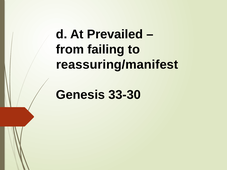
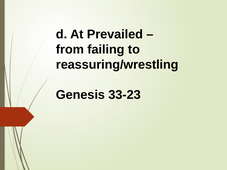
reassuring/manifest: reassuring/manifest -> reassuring/wrestling (117, 65)
33-30: 33-30 -> 33-23 (125, 95)
